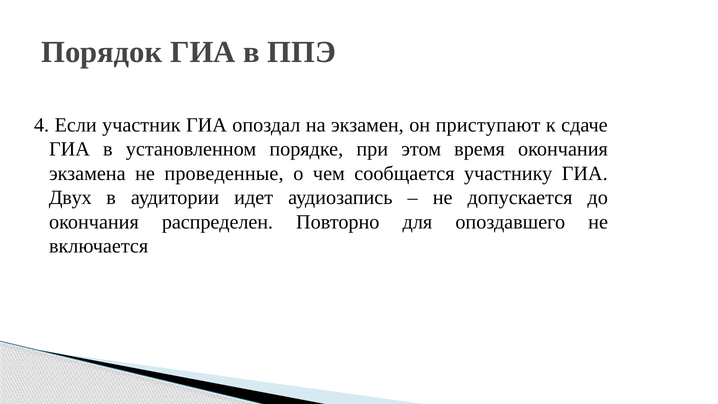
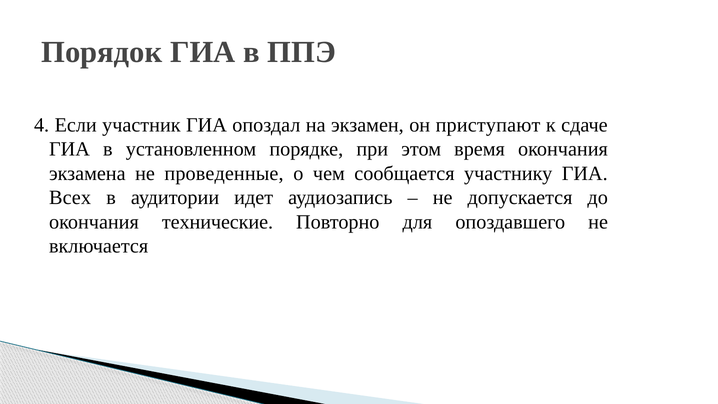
Двух: Двух -> Всех (70, 198)
распределен: распределен -> технические (217, 222)
